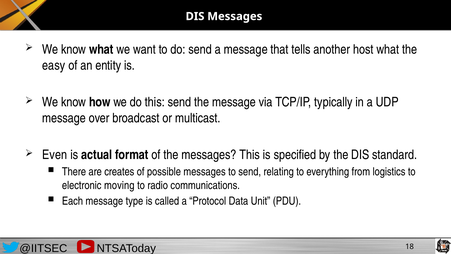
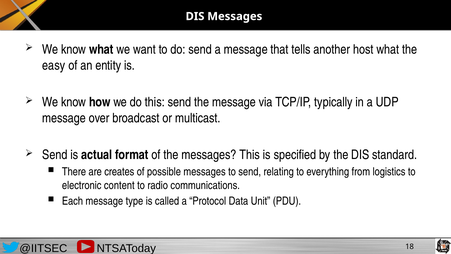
Even: Even -> Send (55, 155)
moving: moving -> content (119, 185)
